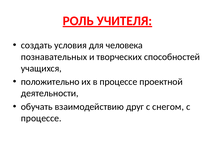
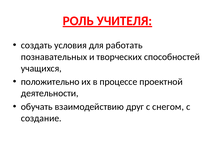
человека: человека -> работать (124, 45)
процессе: процессе -> создание (41, 118)
